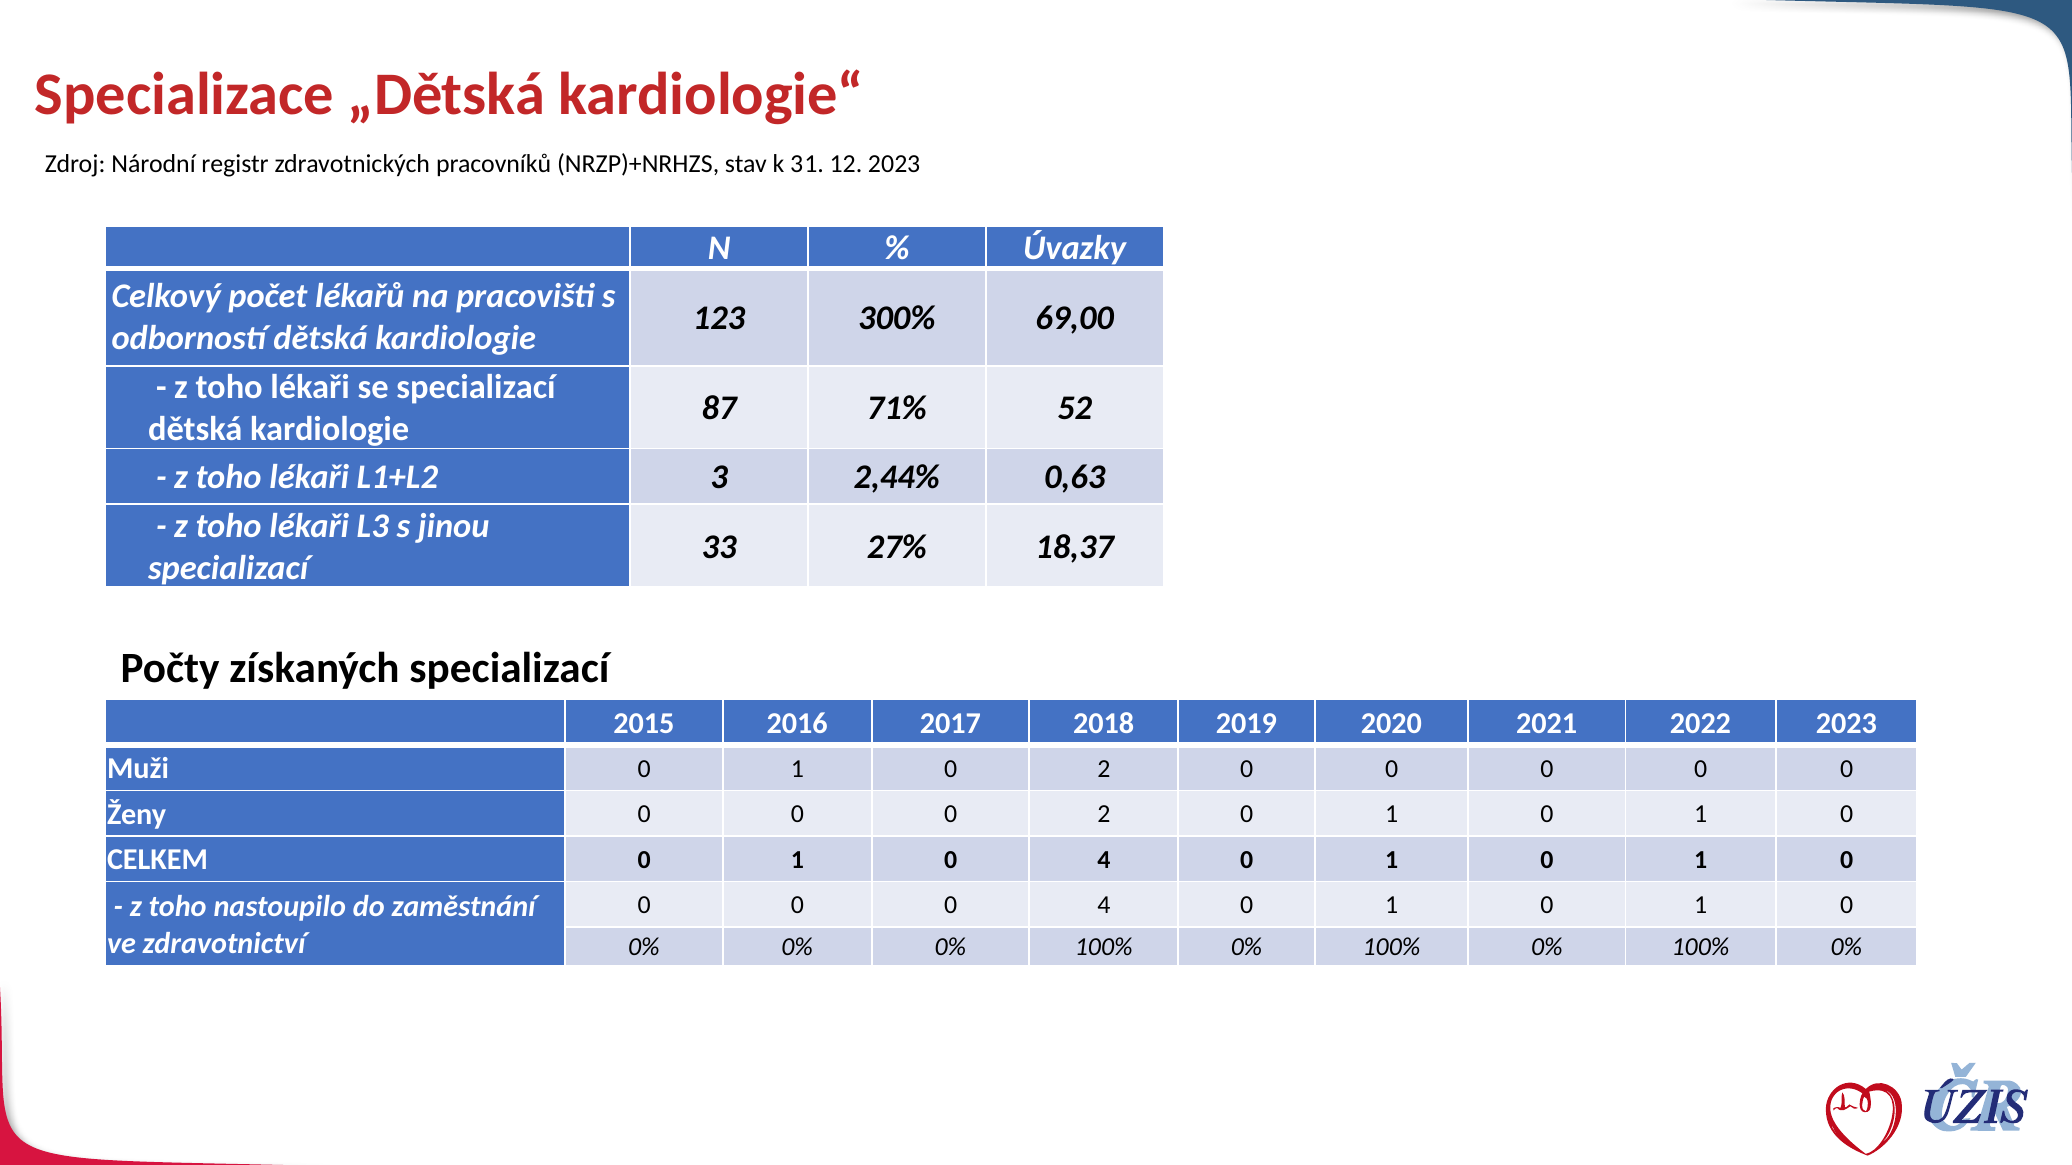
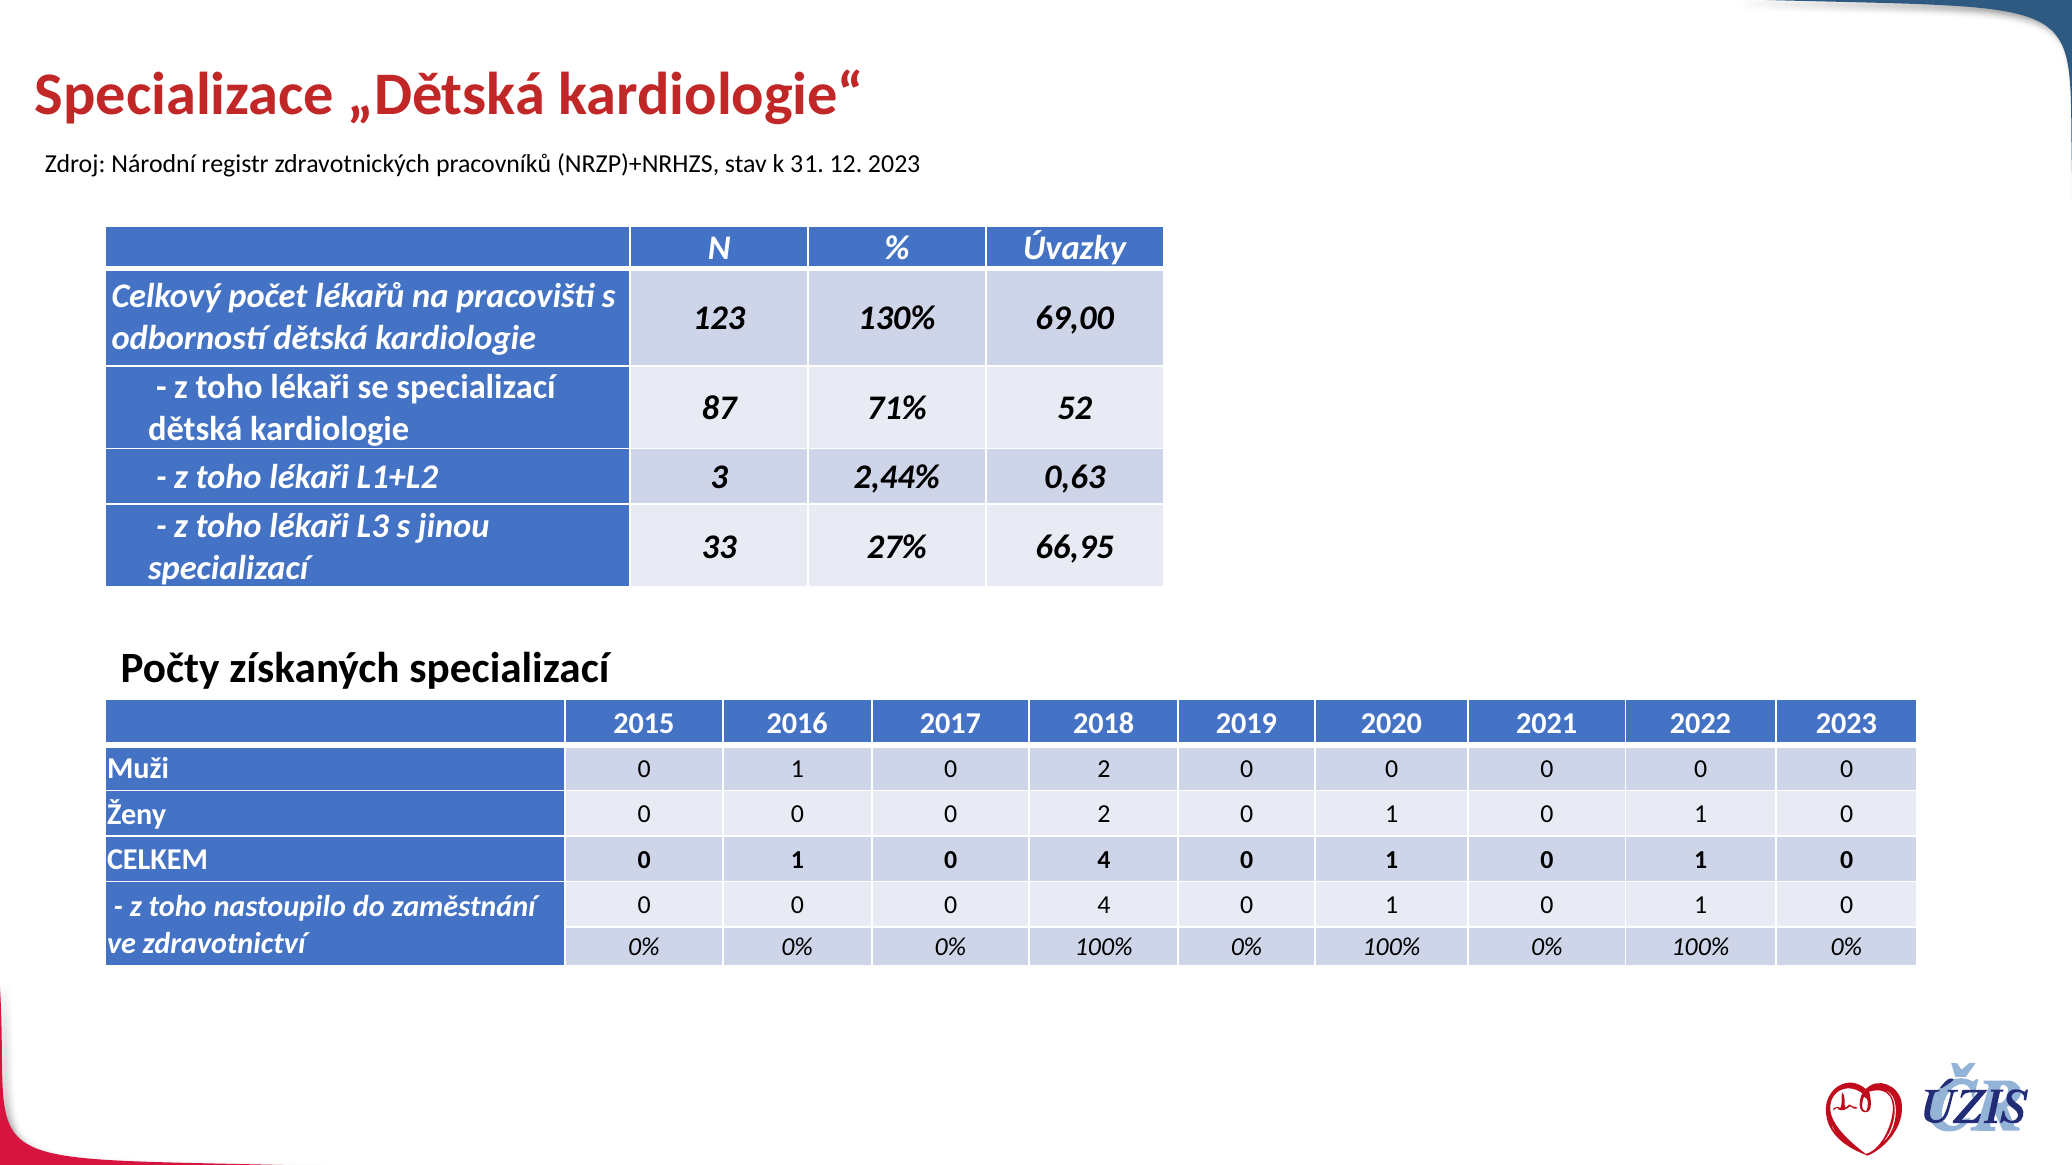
300%: 300% -> 130% (897, 318)
18,37: 18,37 -> 66,95 (1075, 547)
